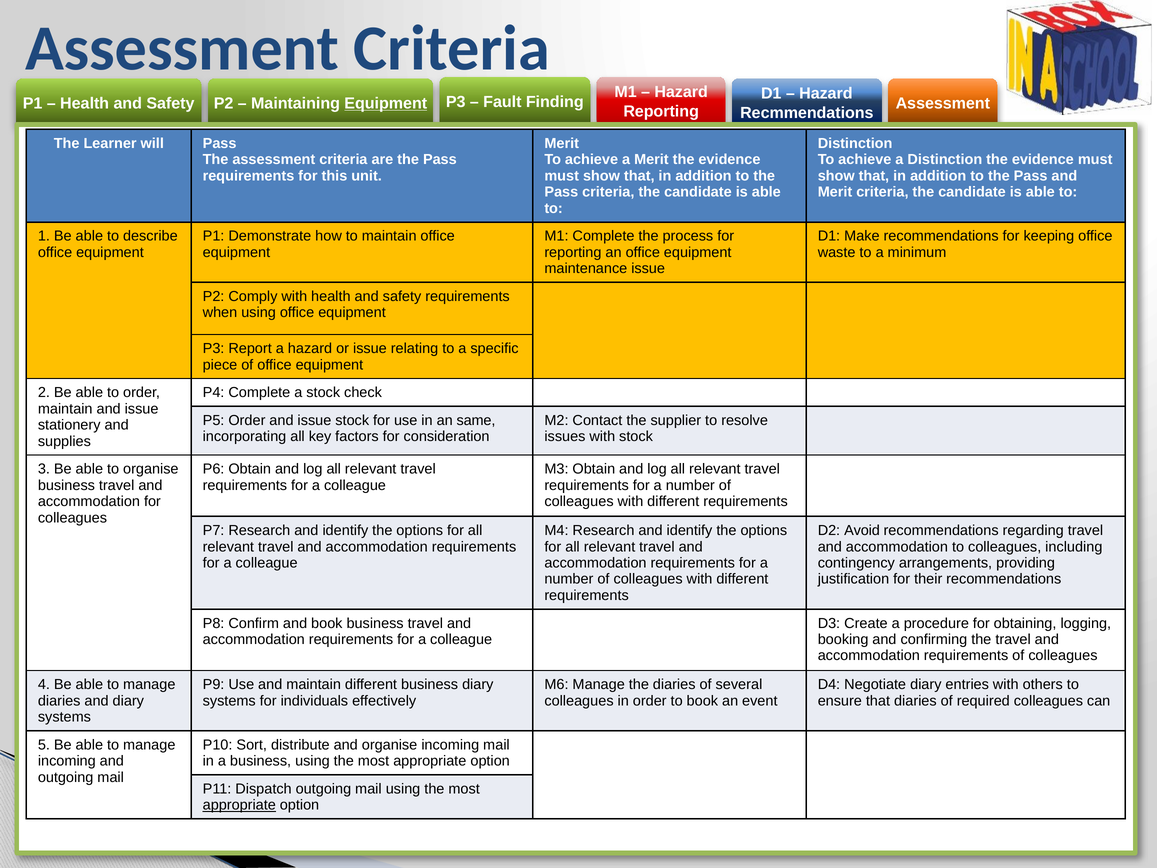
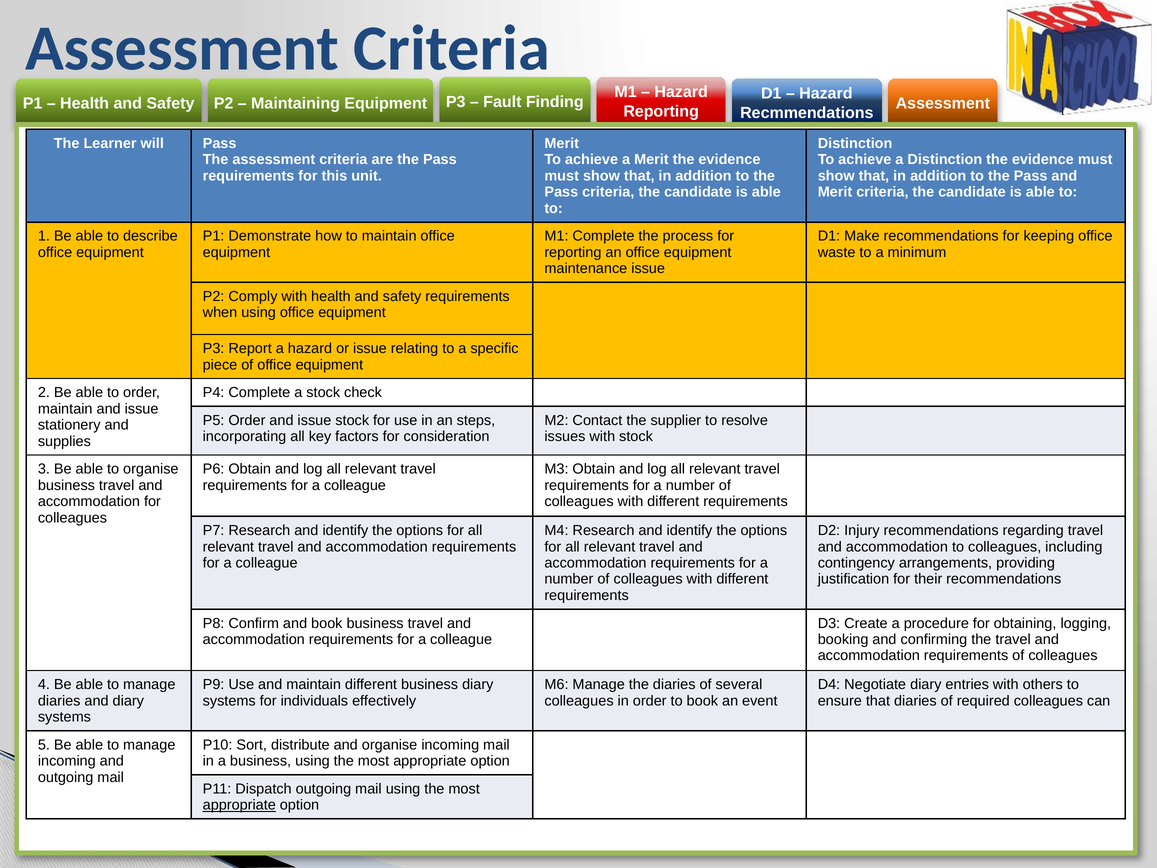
Equipment underline: present -> none (386, 103)
same: same -> steps (476, 420)
Avoid: Avoid -> Injury (862, 530)
